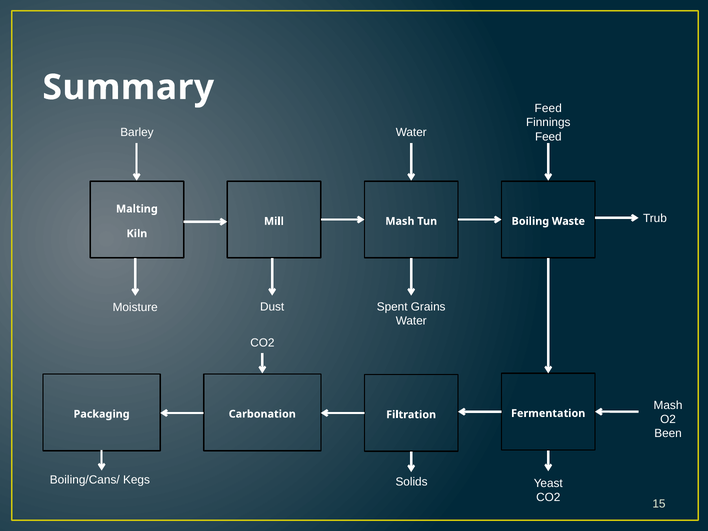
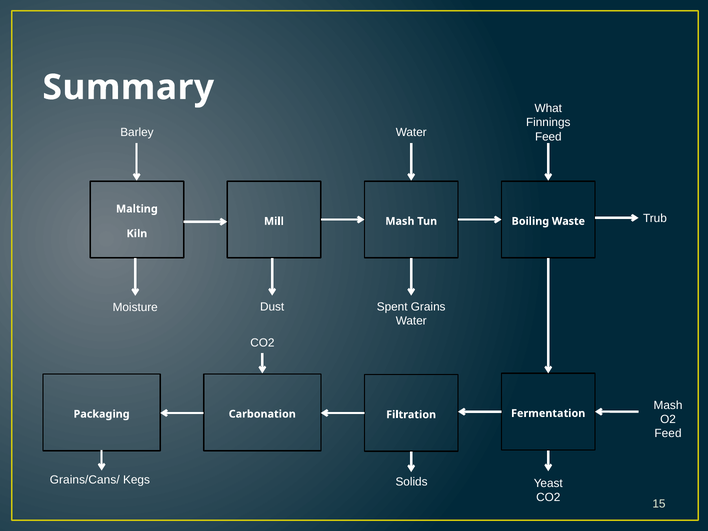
Feed: Feed -> What (548, 108)
Been: Been -> Feed (668, 433)
Boiling/Cans/: Boiling/Cans/ -> Grains/Cans/ (85, 480)
